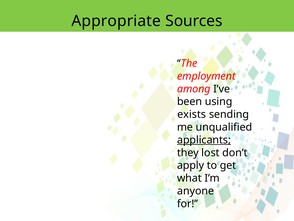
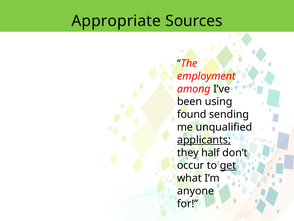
exists: exists -> found (192, 114)
lost: lost -> half (211, 152)
apply: apply -> occur (191, 165)
get underline: none -> present (228, 165)
